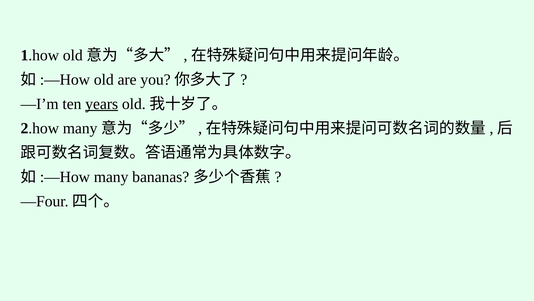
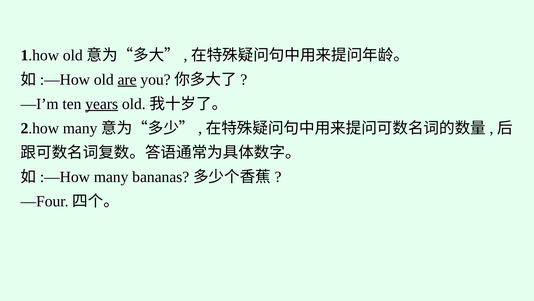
are underline: none -> present (127, 79)
